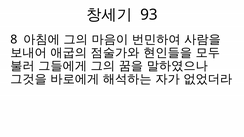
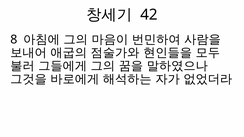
93: 93 -> 42 (149, 15)
